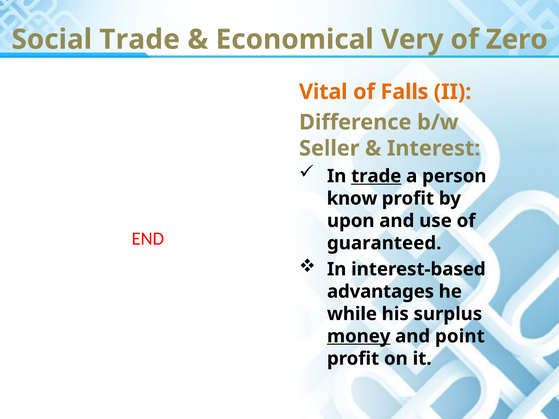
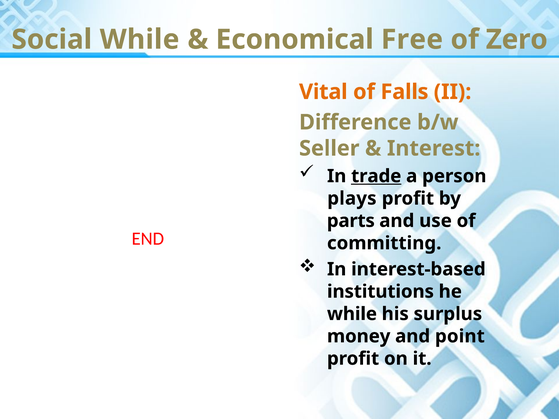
Social Trade: Trade -> While (140, 40)
Very: Very -> Free (412, 40)
know: know -> plays (352, 199)
upon: upon -> parts (351, 221)
guaranteed: guaranteed -> committing (384, 243)
advantages: advantages -> institutions (380, 292)
money underline: present -> none (359, 336)
